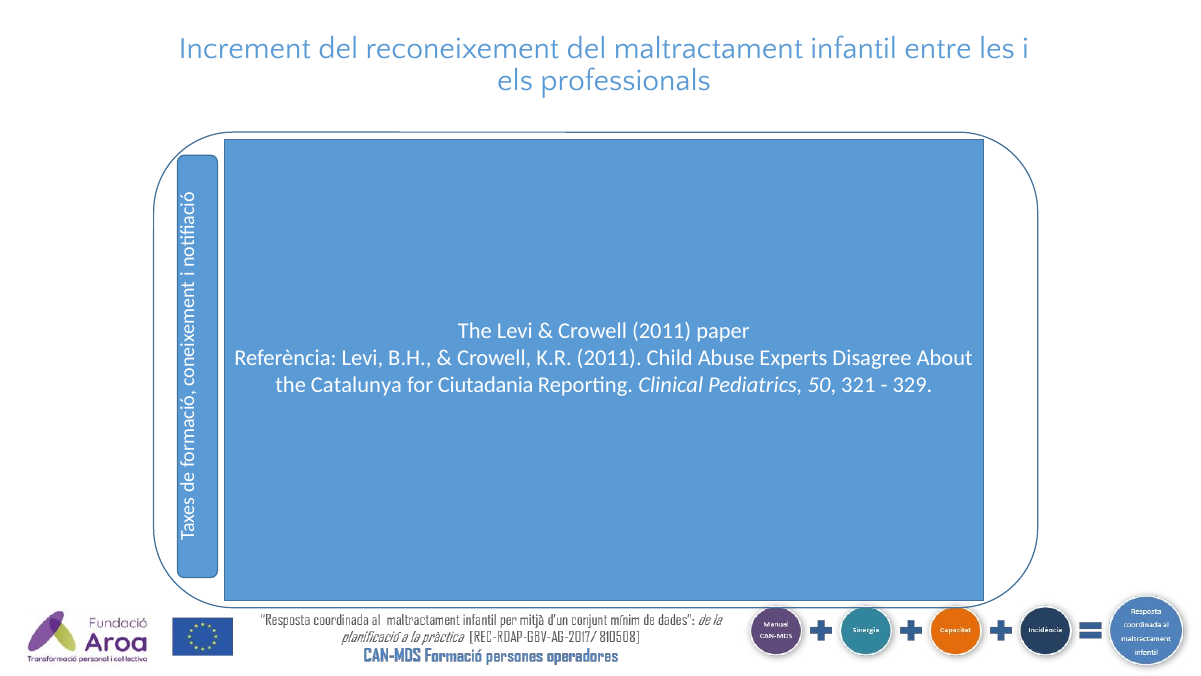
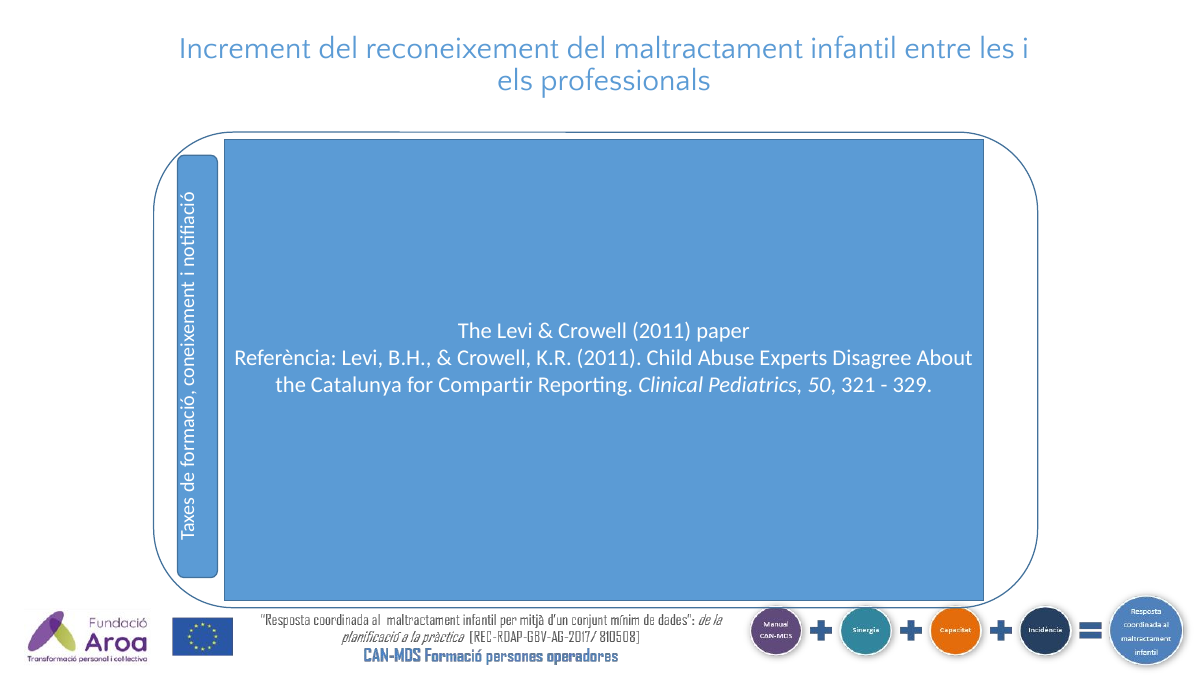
Ciutadania: Ciutadania -> Compartir (485, 385)
